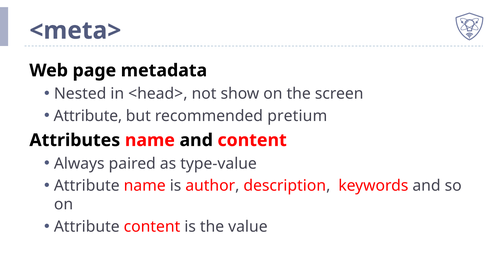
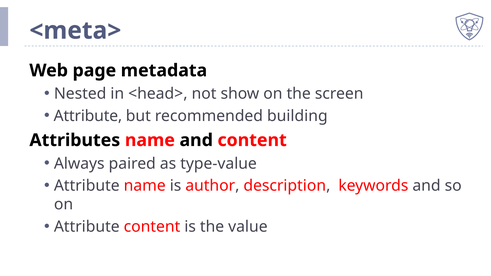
pretium: pretium -> building (297, 116)
